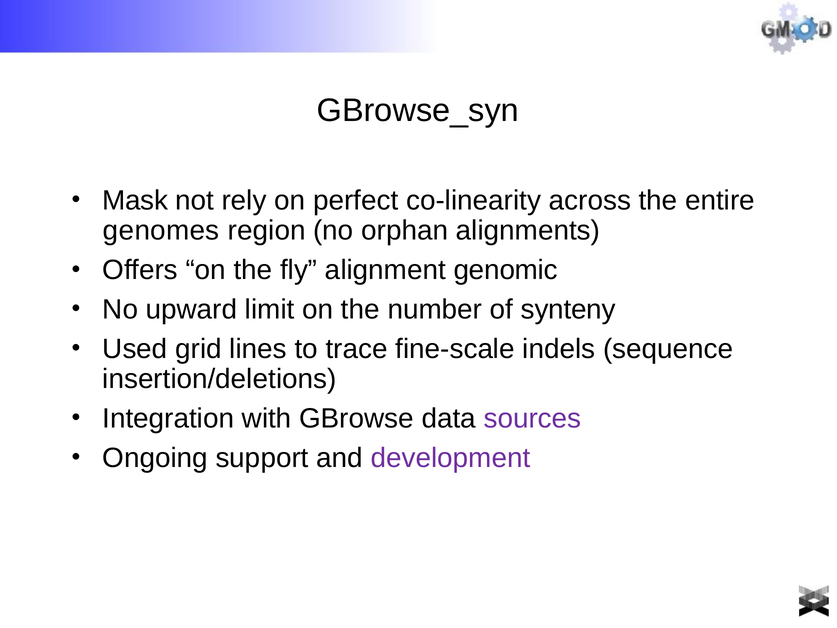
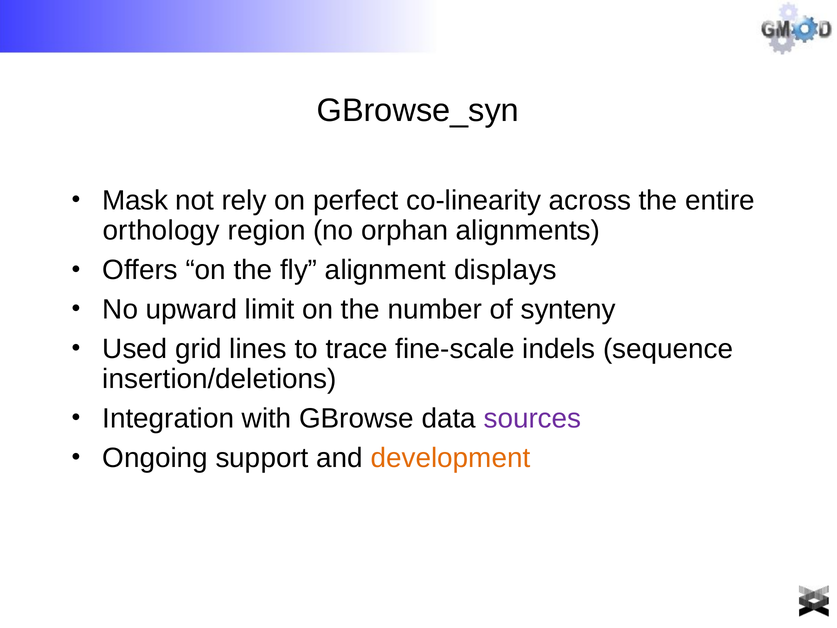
genomes: genomes -> orthology (161, 231)
genomic: genomic -> displays (506, 270)
development colour: purple -> orange (450, 458)
